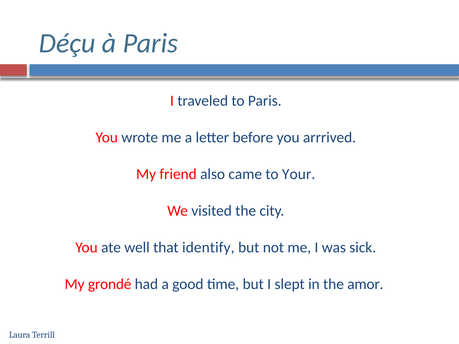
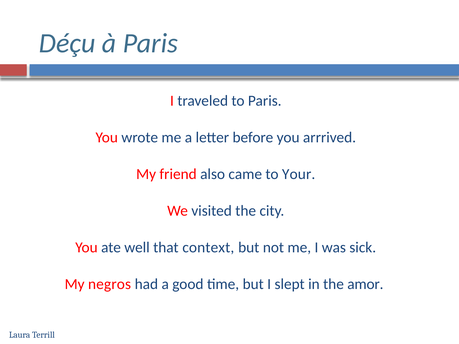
identify: identify -> context (208, 248)
grondé: grondé -> negros (110, 284)
